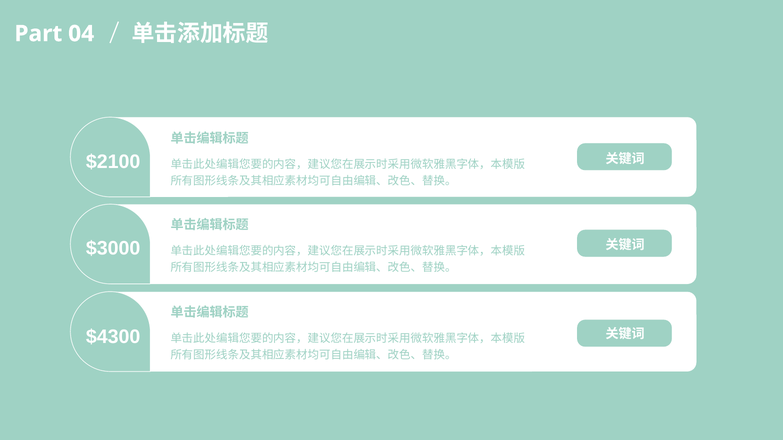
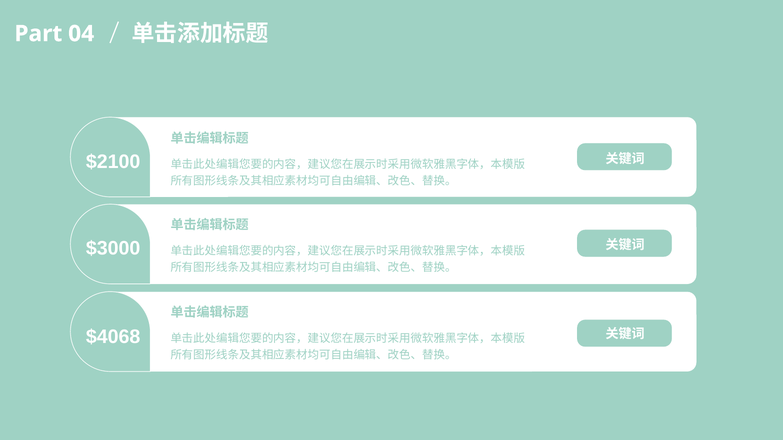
$4300: $4300 -> $4068 (113, 337)
